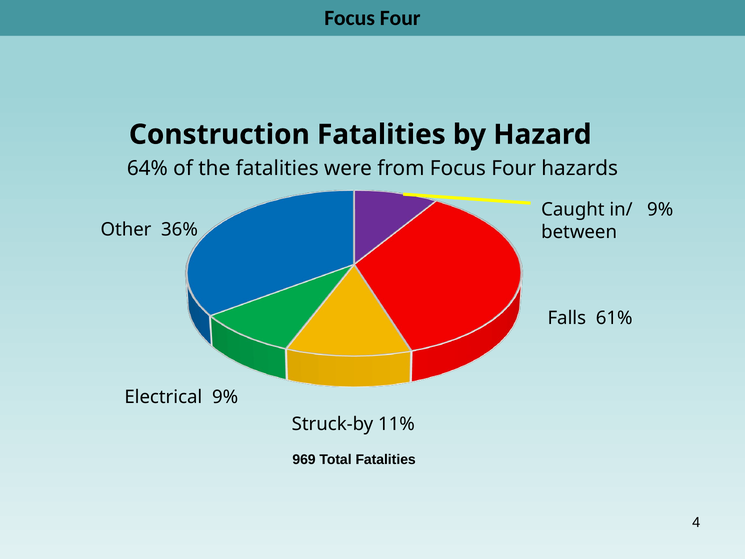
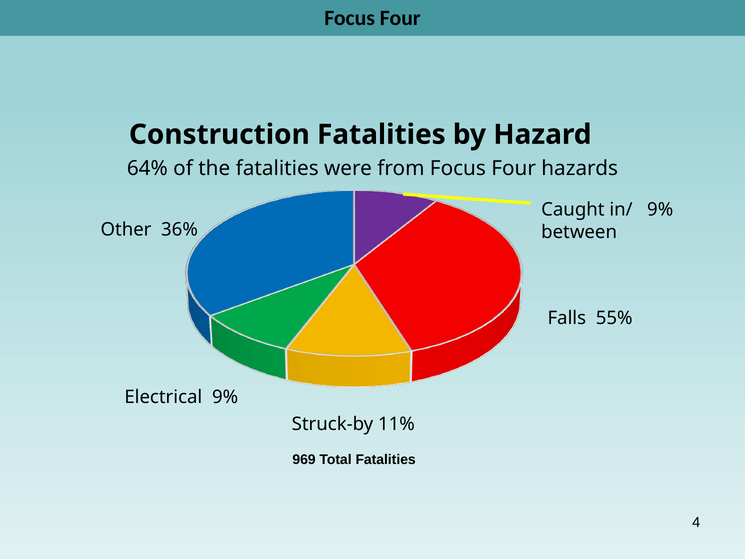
61%: 61% -> 55% (614, 318)
